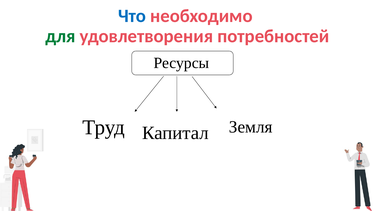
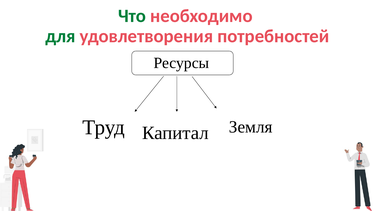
Что colour: blue -> green (132, 16)
